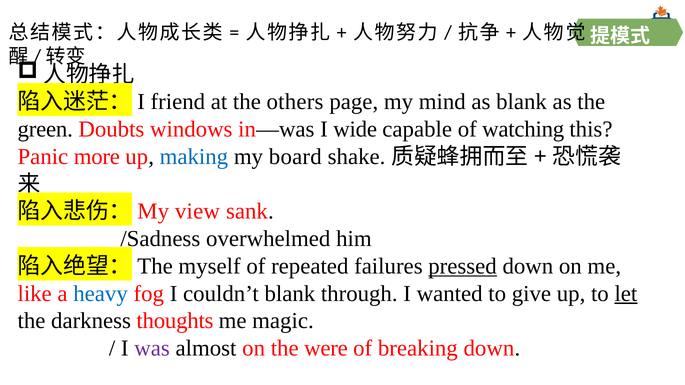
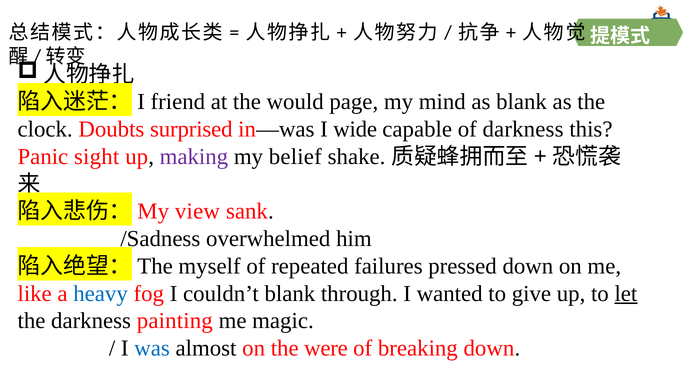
others: others -> would (295, 102)
green: green -> clock (45, 129)
windows: windows -> surprised (191, 129)
of watching: watching -> darkness (523, 129)
more: more -> sight (97, 157)
making colour: blue -> purple (194, 157)
board: board -> belief (295, 157)
pressed underline: present -> none (463, 266)
thoughts: thoughts -> painting (175, 321)
was colour: purple -> blue (152, 349)
